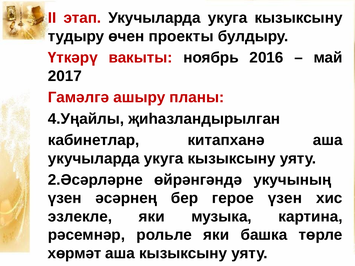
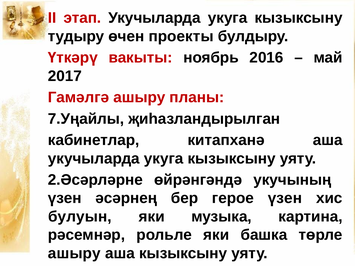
4.Уңайлы: 4.Уңайлы -> 7.Уңайлы (86, 119)
эзлекле: эзлекле -> булуын (80, 217)
хөрмәт: хөрмәт -> ашыру (74, 253)
